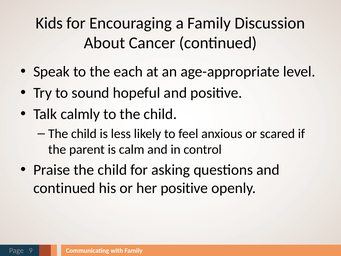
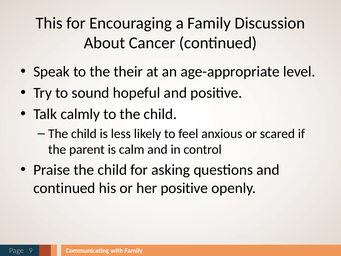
Kids: Kids -> This (49, 23)
each: each -> their (128, 72)
